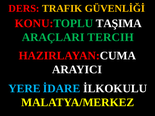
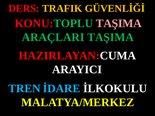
TAŞIMA colour: white -> pink (119, 23)
ARAÇLARI TERCIH: TERCIH -> TAŞIMA (111, 37)
YERE: YERE -> TREN (24, 89)
